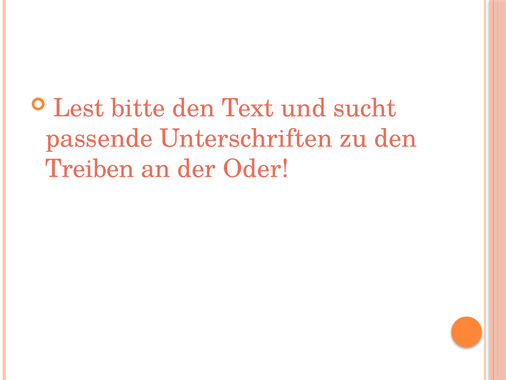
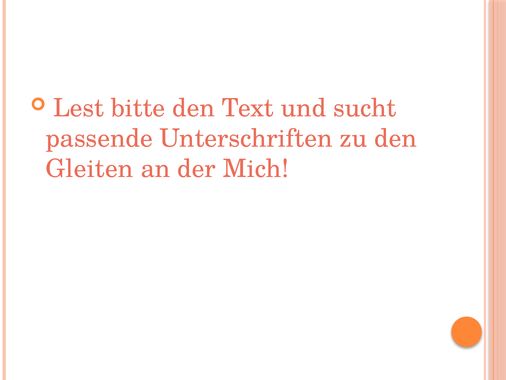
Treiben: Treiben -> Gleiten (90, 169)
Oder: Oder -> Mich (256, 169)
